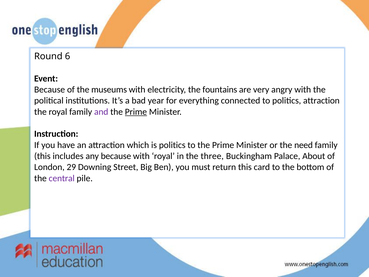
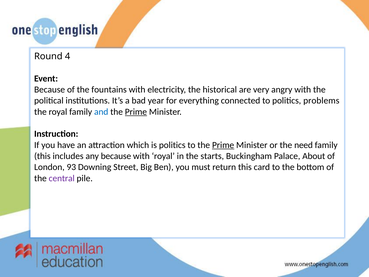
6: 6 -> 4 (68, 56)
museums: museums -> fountains (109, 90)
fountains: fountains -> historical (220, 90)
politics attraction: attraction -> problems (321, 101)
and colour: purple -> blue (101, 112)
Prime underline: none -> present (223, 145)
three: three -> starts (212, 156)
29: 29 -> 93 (71, 167)
